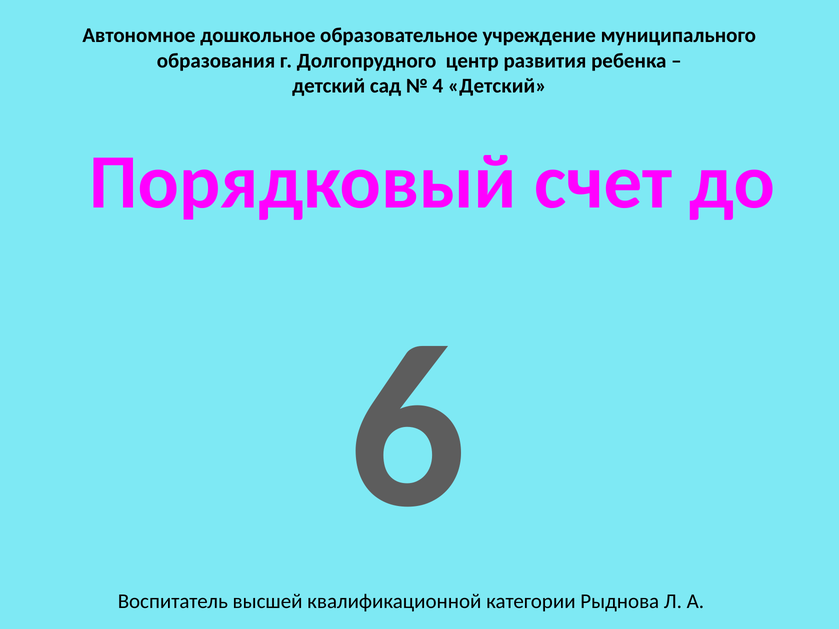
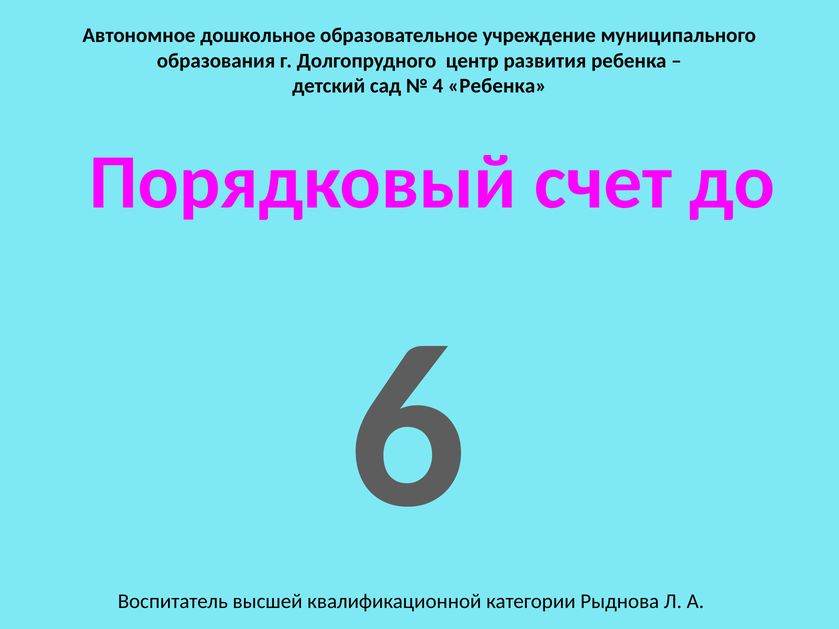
4 Детский: Детский -> Ребенка (497, 86)
